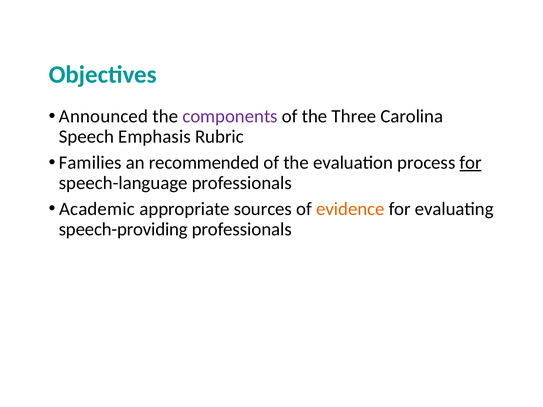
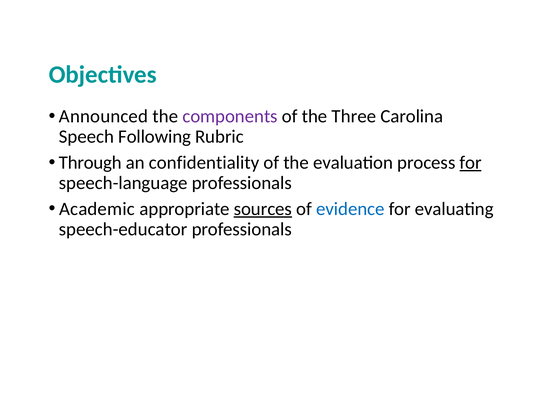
Emphasis: Emphasis -> Following (155, 137)
Families: Families -> Through (90, 163)
recommended: recommended -> confidentiality (204, 163)
sources underline: none -> present (263, 209)
evidence colour: orange -> blue (350, 209)
speech-providing: speech-providing -> speech-educator (123, 229)
